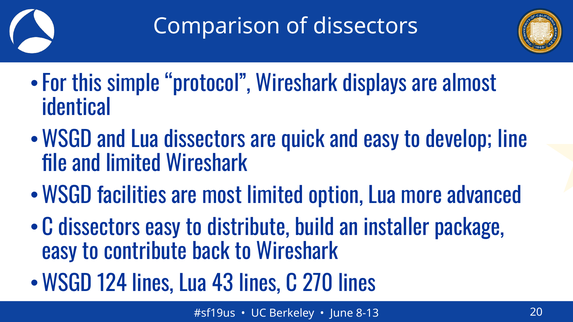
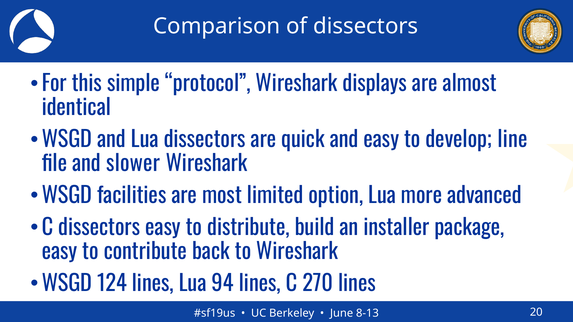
and limited: limited -> slower (133, 164)
43: 43 -> 94 (223, 284)
